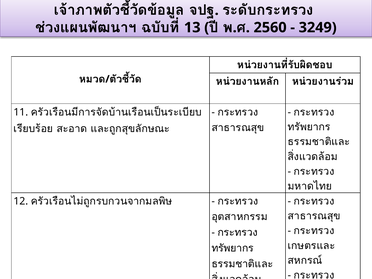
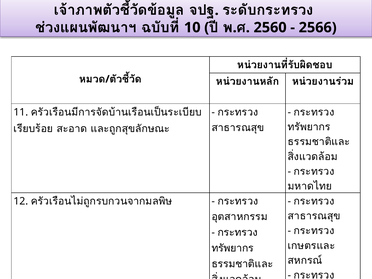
13: 13 -> 10 (192, 28)
3249: 3249 -> 2566 (318, 28)
